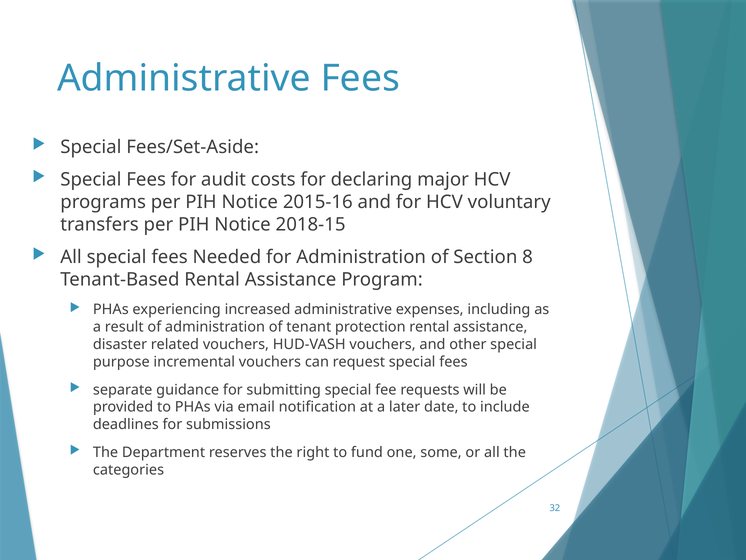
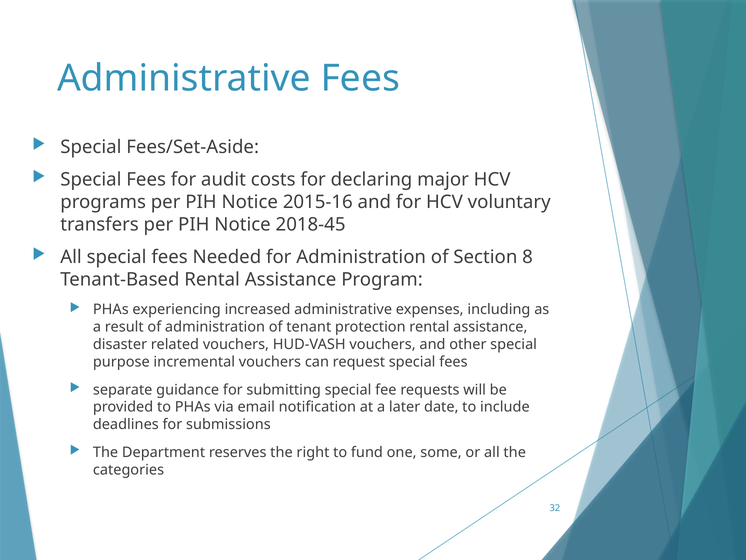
2018-15: 2018-15 -> 2018-45 (311, 224)
